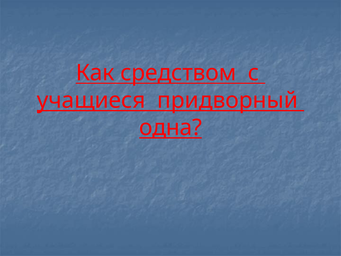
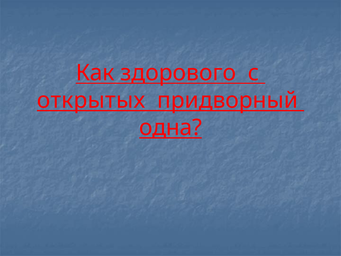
средством: средством -> здорового (178, 73)
учащиеся: учащиеся -> открытых (91, 100)
